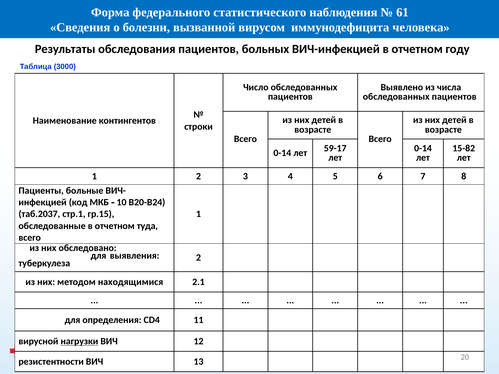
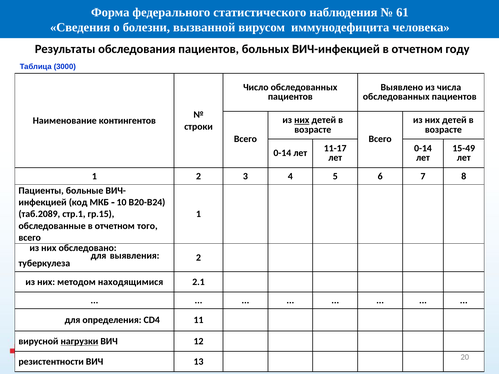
них underline: none -> present (302, 120)
15-82: 15-82 -> 15-49 (464, 148)
59-17: 59-17 -> 11-17 (335, 148)
таб.2037: таб.2037 -> таб.2089 (39, 214)
туда: туда -> того (147, 226)
